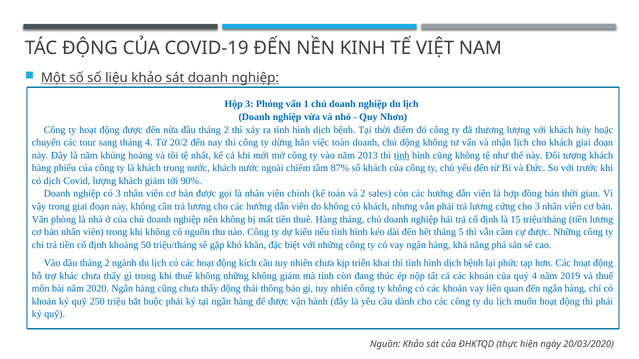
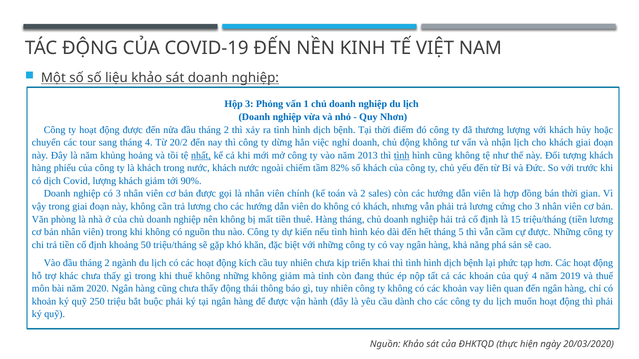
toàn: toàn -> nghỉ (341, 143)
nhất underline: none -> present (201, 155)
87%: 87% -> 82% (340, 168)
